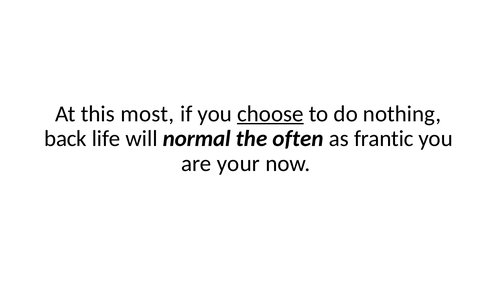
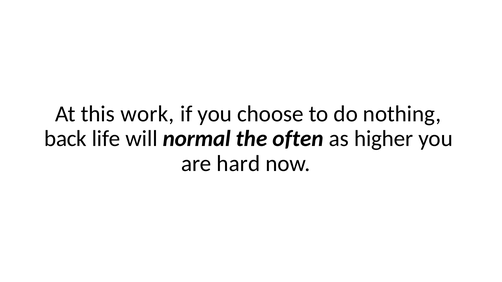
most: most -> work (147, 114)
choose underline: present -> none (270, 114)
frantic: frantic -> higher (384, 139)
your: your -> hard (238, 164)
